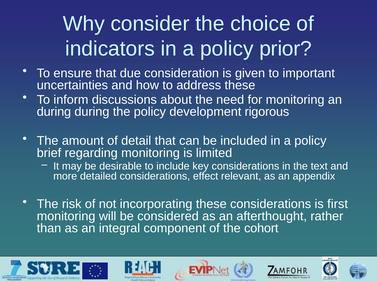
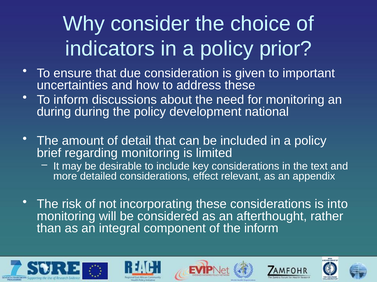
rigorous: rigorous -> national (267, 112)
first: first -> into (338, 205)
the cohort: cohort -> inform (261, 229)
